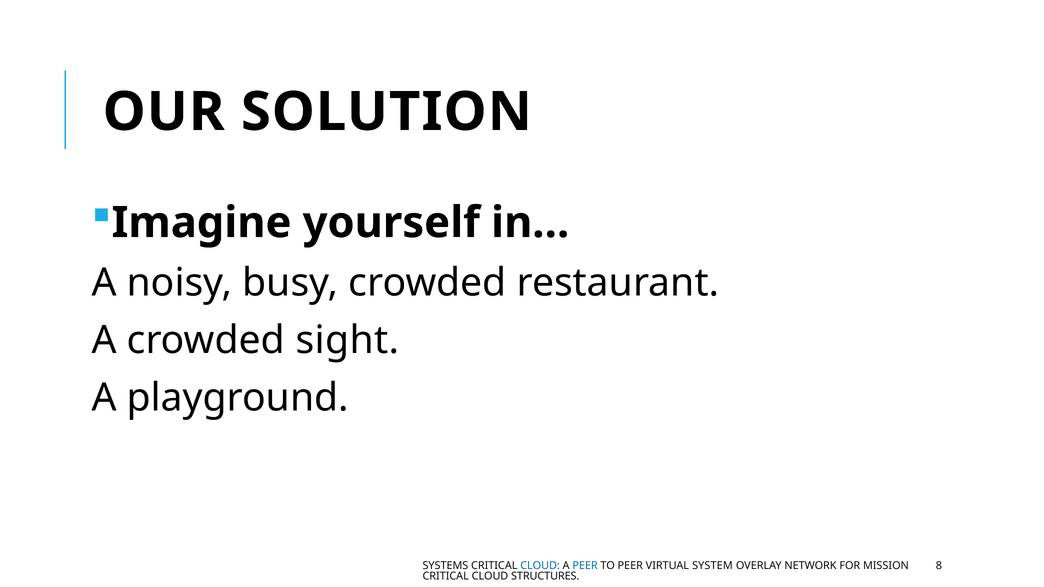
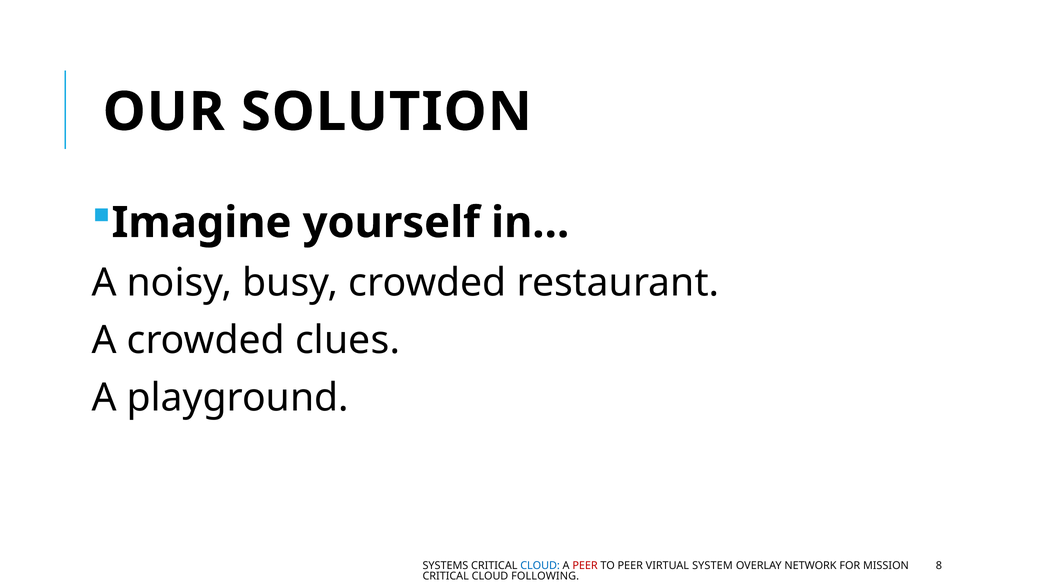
sight: sight -> clues (348, 340)
PEER colour: blue -> red (585, 566)
STRUCTURES: STRUCTURES -> FOLLOWING (545, 577)
